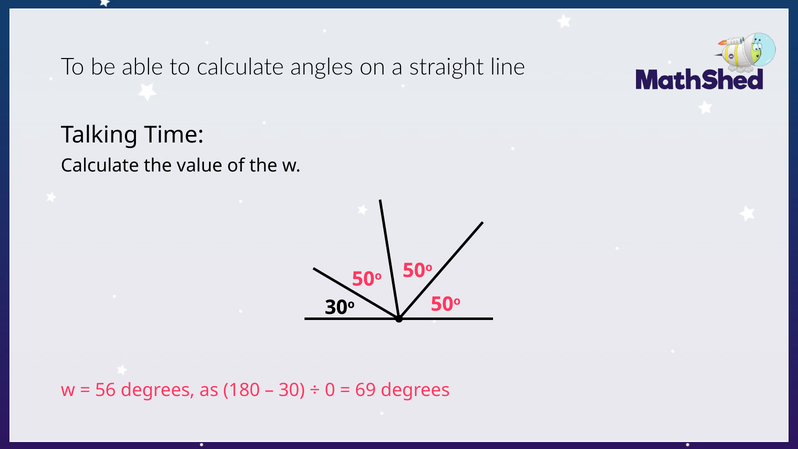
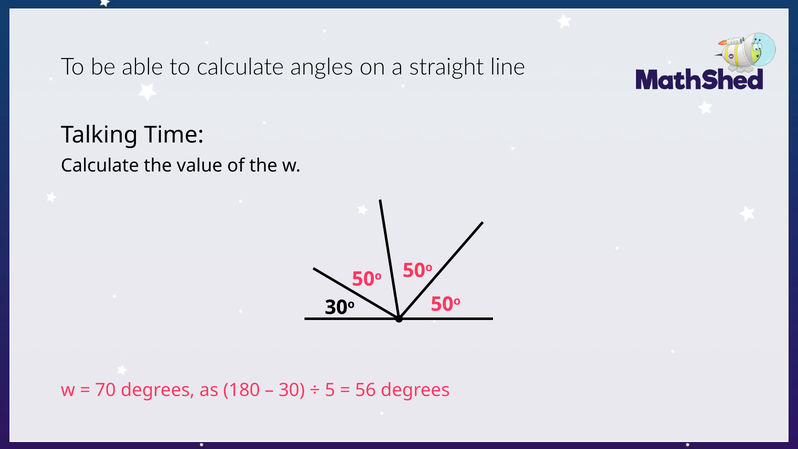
56: 56 -> 70 (105, 390)
0: 0 -> 5 (330, 390)
69: 69 -> 56 (366, 390)
